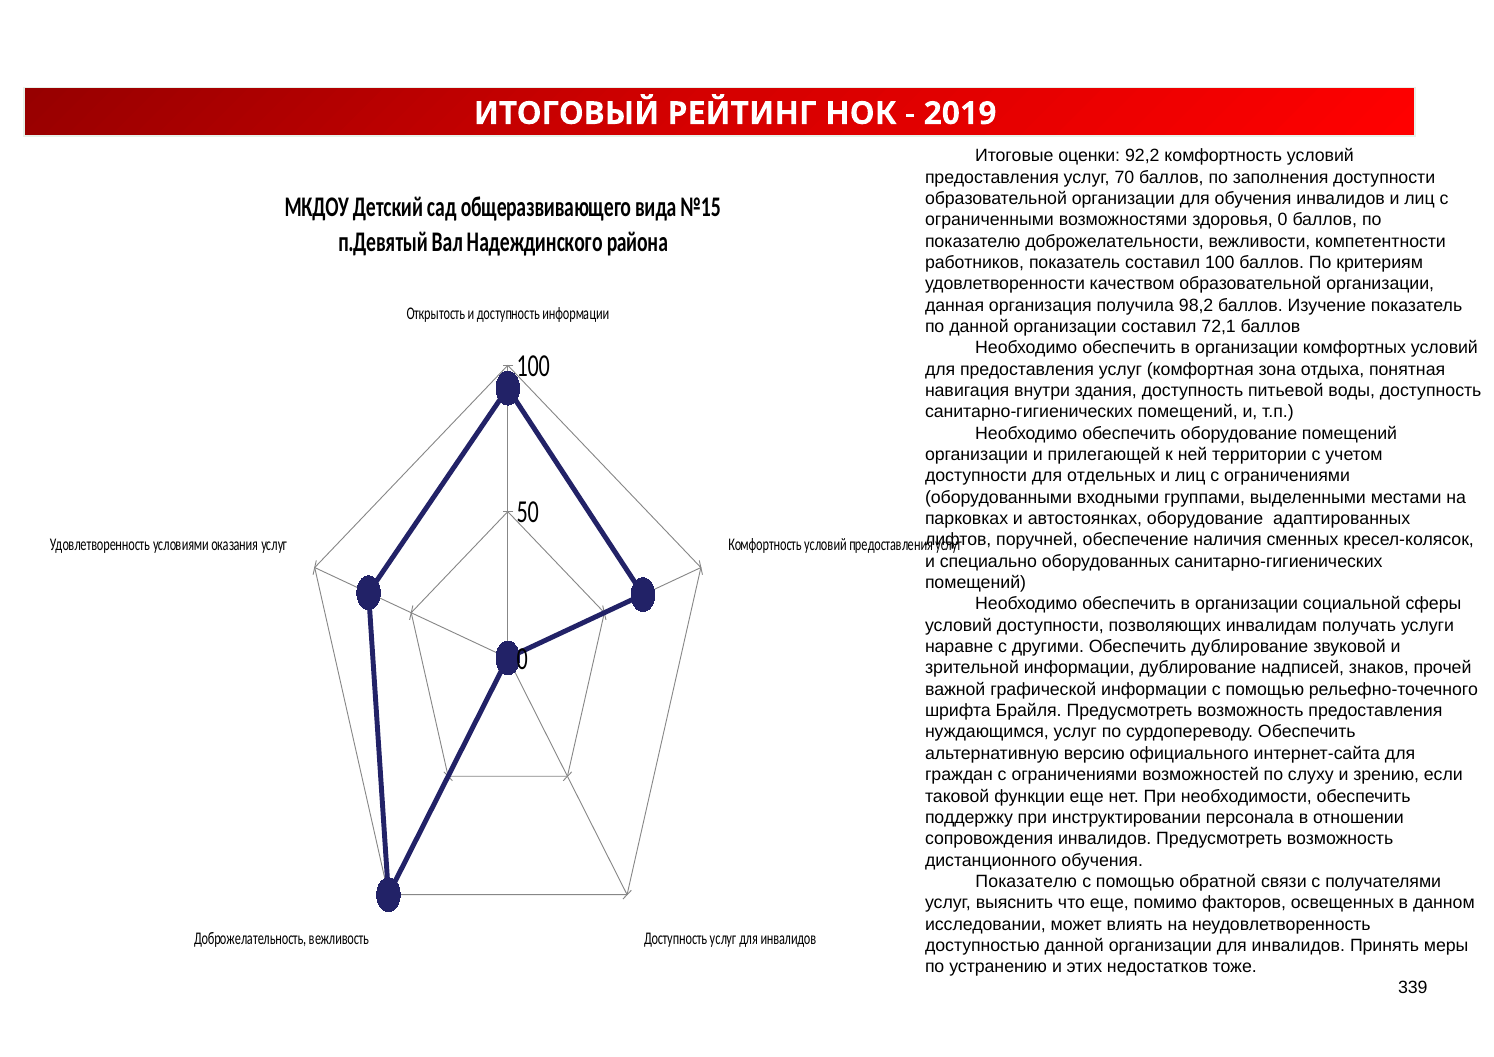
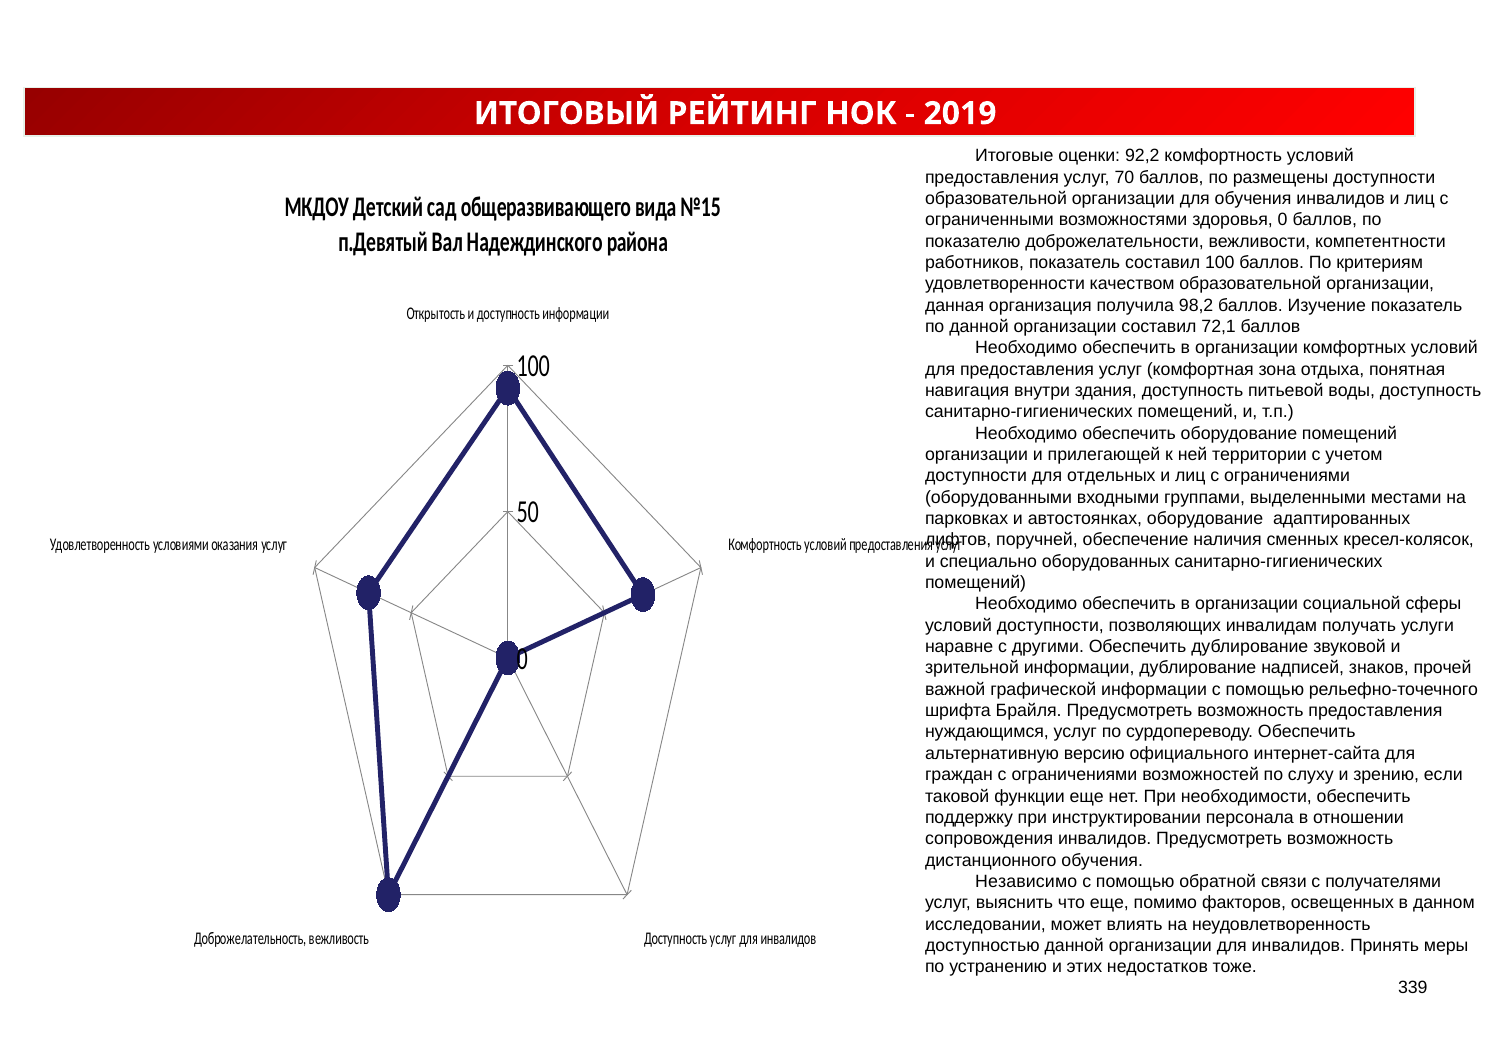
заполнения: заполнения -> размещены (1281, 177)
Показателю: Показателю -> Независимо (1026, 881)
